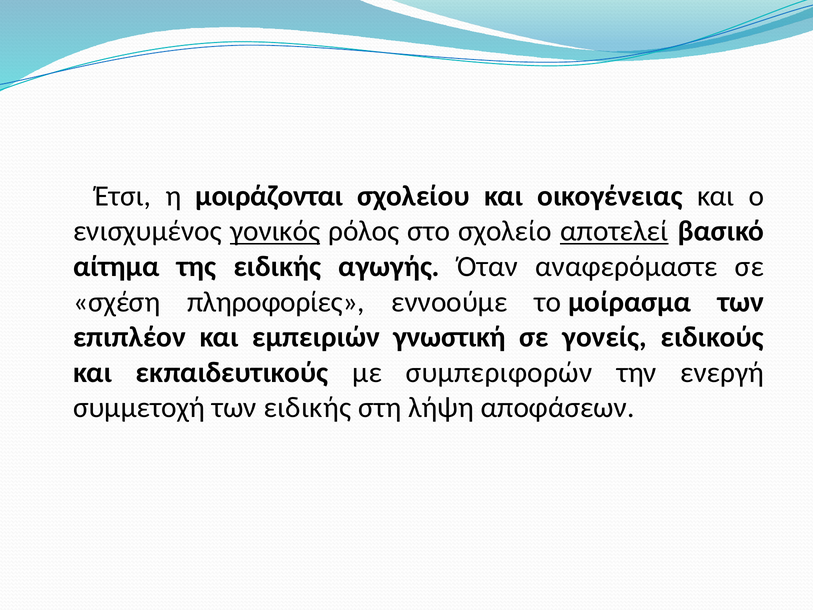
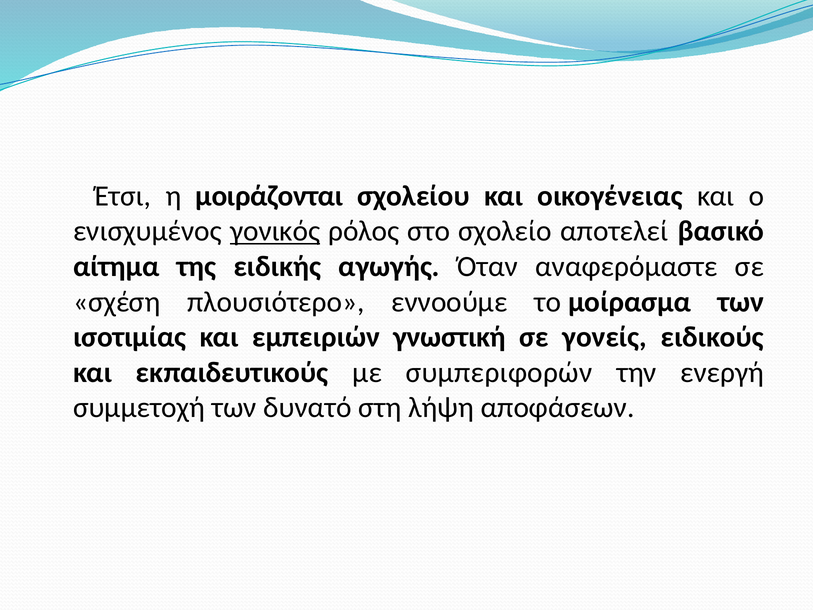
αποτελεί underline: present -> none (614, 231)
πληροφορίες: πληροφορίες -> πλουσιότερο (276, 302)
επιπλέον: επιπλέον -> ισοτιμίας (130, 337)
των ειδικής: ειδικής -> δυνατό (307, 408)
